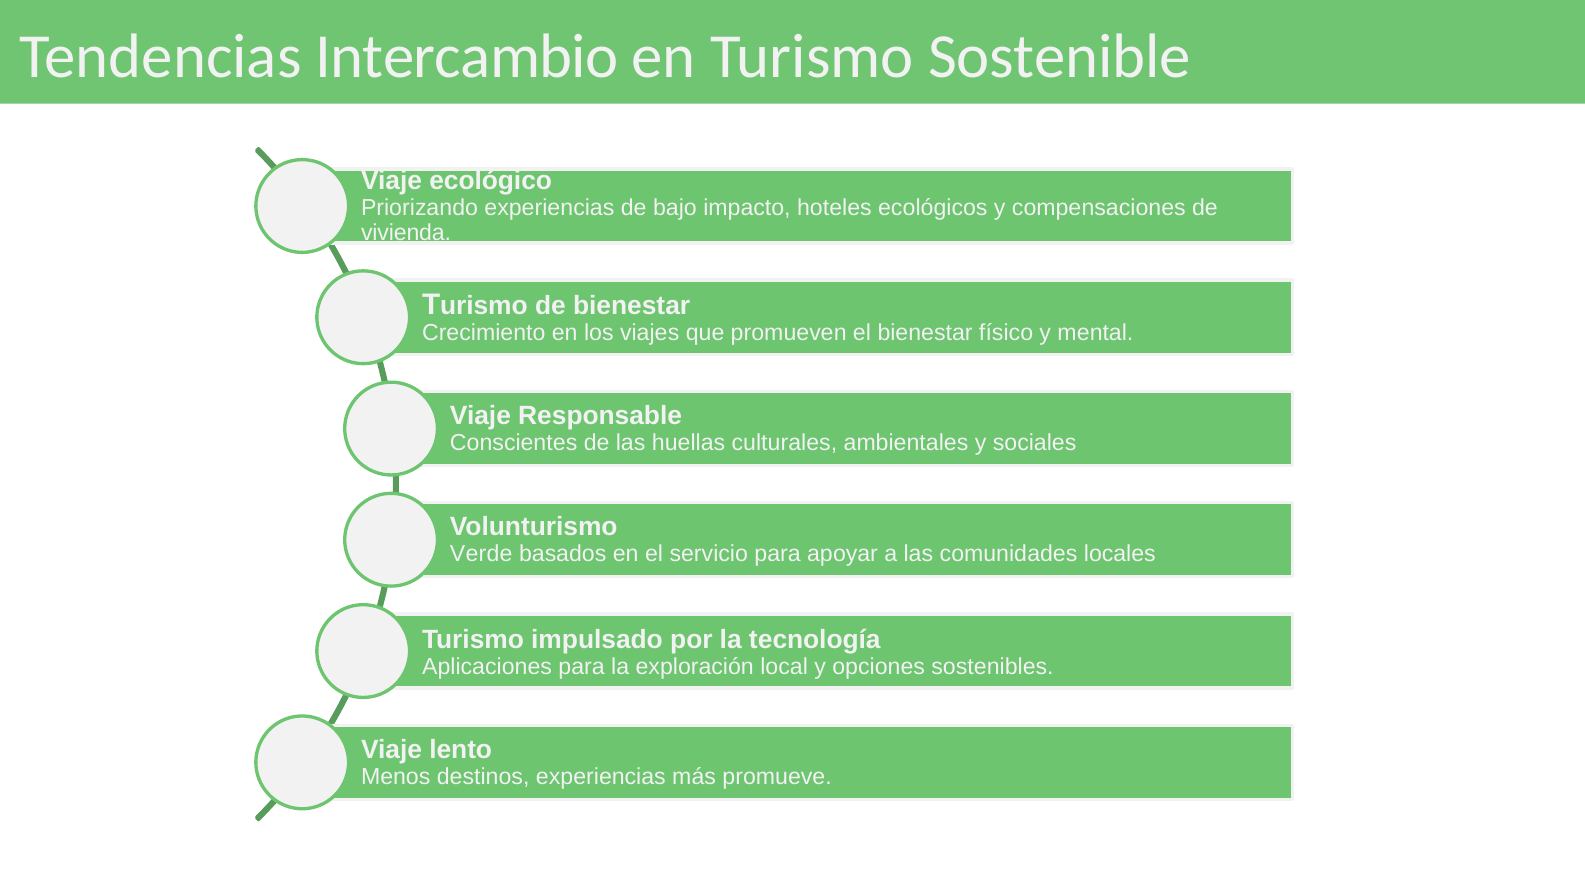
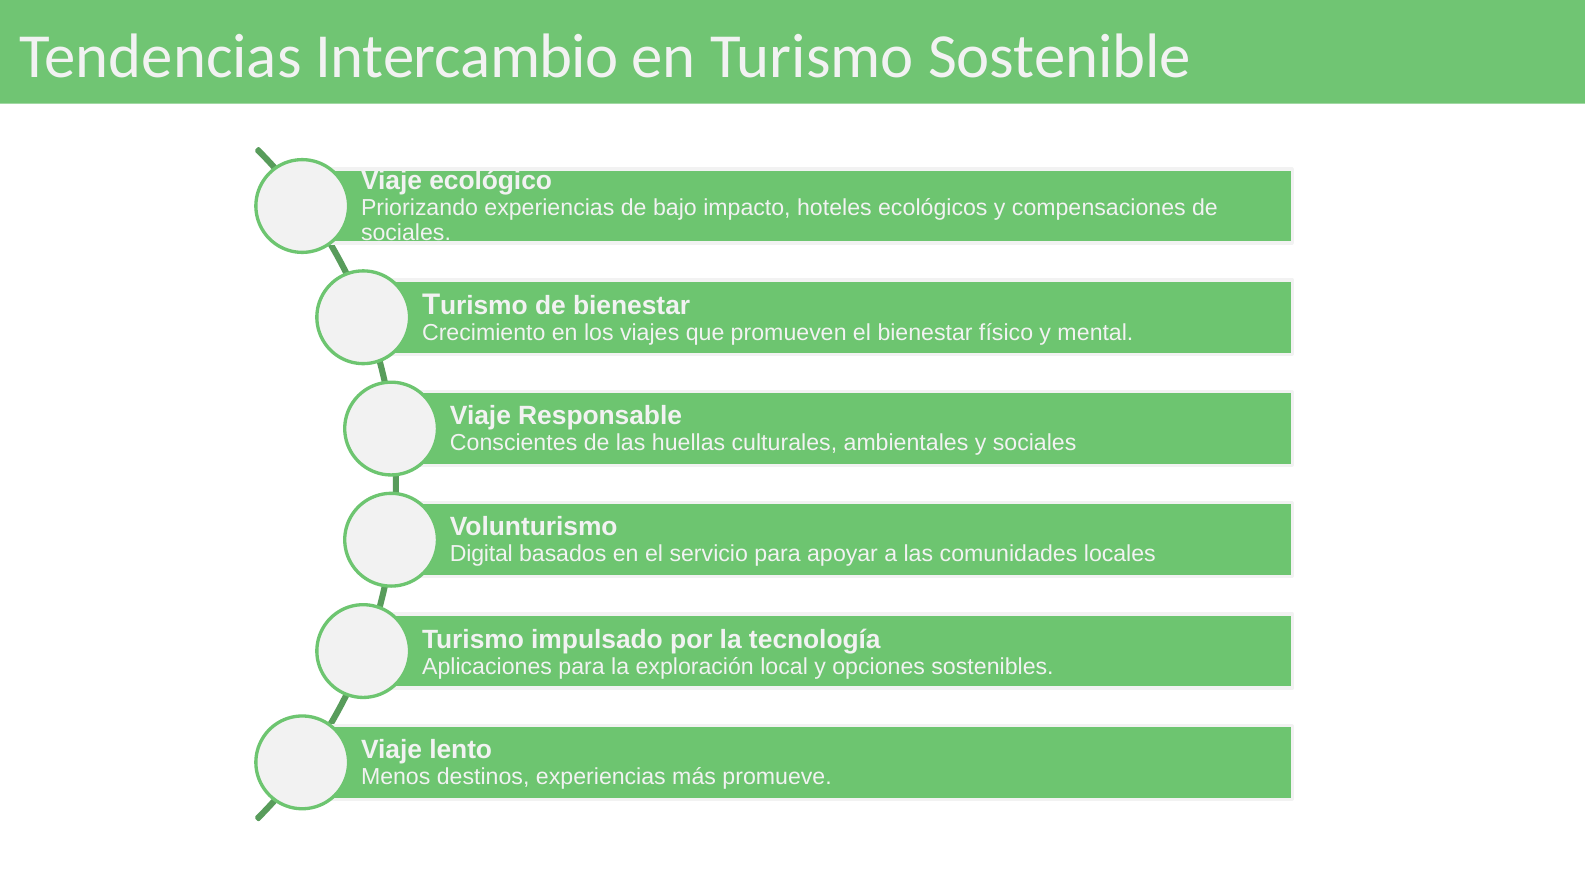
vivienda: vivienda -> sociales (406, 233)
Verde: Verde -> Digital (481, 554)
